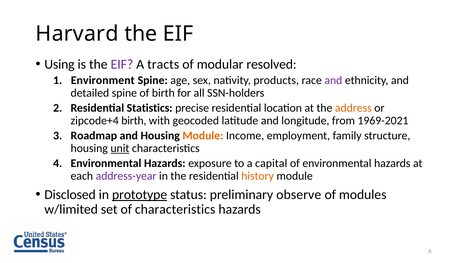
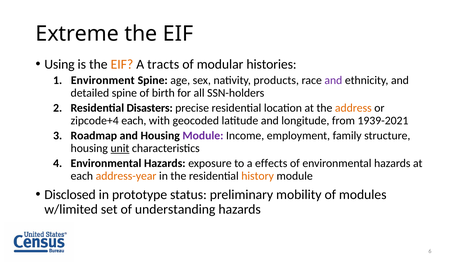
Harvard: Harvard -> Extreme (77, 34)
EIF colour: purple -> orange (122, 64)
resolved: resolved -> histories (272, 64)
Statistics: Statistics -> Disasters (150, 108)
zipcode+4 birth: birth -> each (134, 121)
1969-2021: 1969-2021 -> 1939-2021 (383, 121)
Module colour: orange -> purple (203, 136)
capital: capital -> effects (271, 163)
address-year colour: purple -> orange (126, 176)
prototype underline: present -> none (140, 194)
observe: observe -> mobility (299, 194)
of characteristics: characteristics -> understanding (175, 209)
